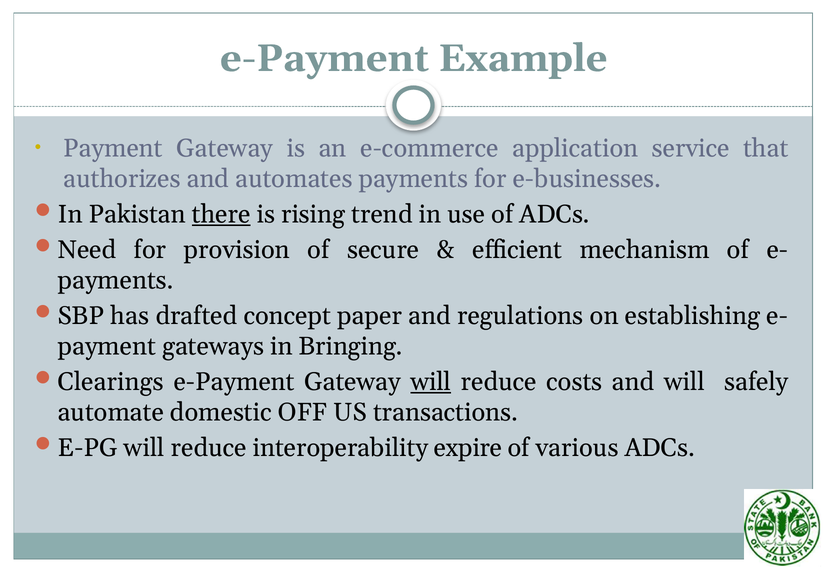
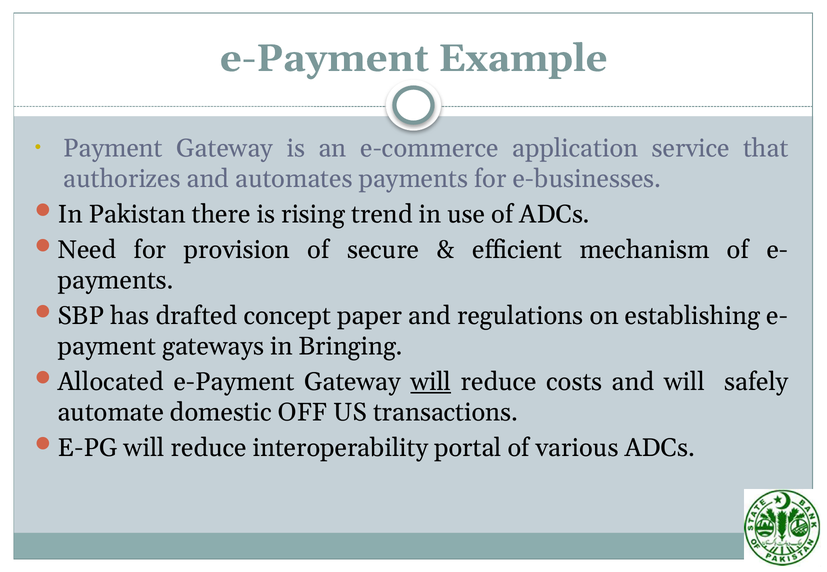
there underline: present -> none (221, 214)
Clearings: Clearings -> Allocated (111, 382)
expire: expire -> portal (468, 449)
